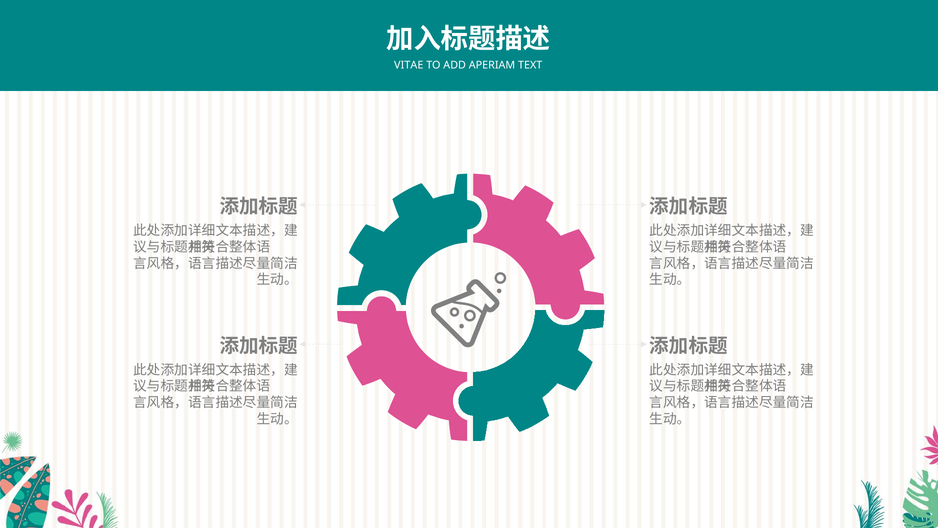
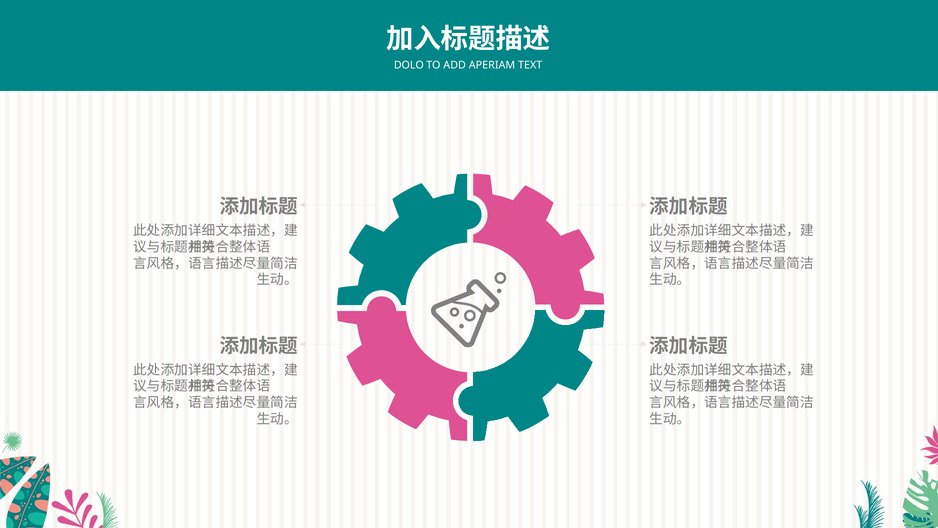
VITAE: VITAE -> DOLO (409, 65)
